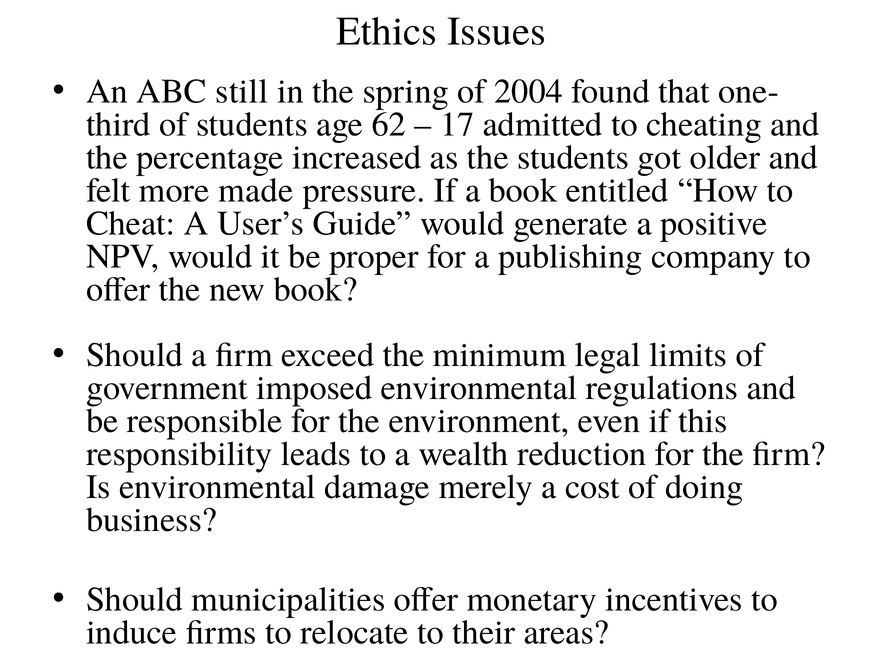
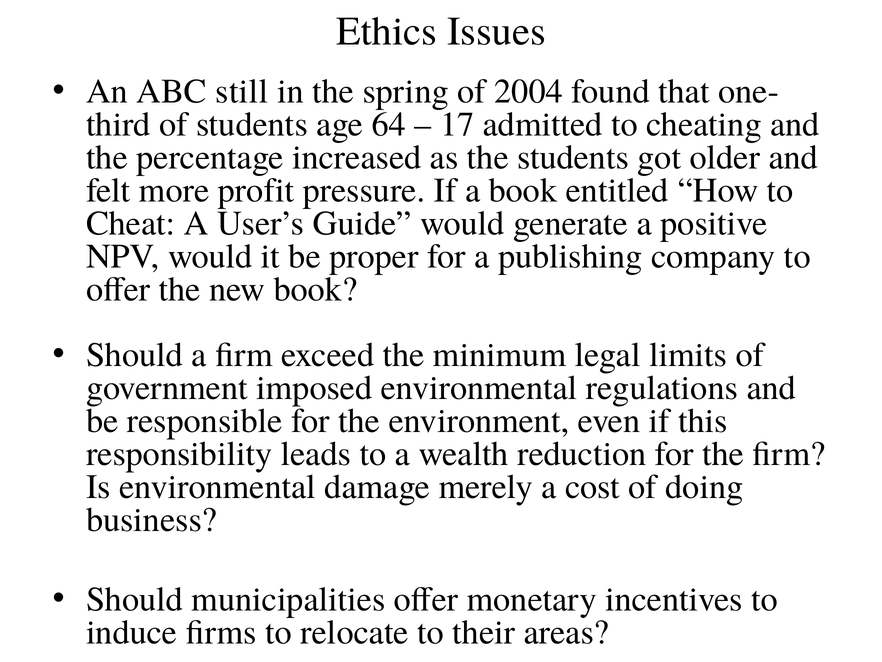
62: 62 -> 64 (389, 124)
made: made -> profit (256, 190)
